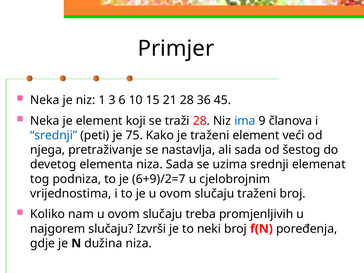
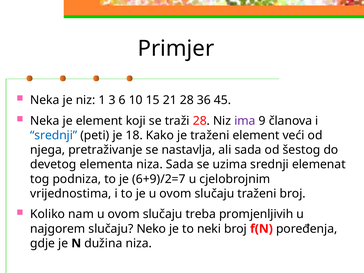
ima colour: blue -> purple (245, 121)
75: 75 -> 18 (134, 135)
Izvrši: Izvrši -> Neko (151, 229)
